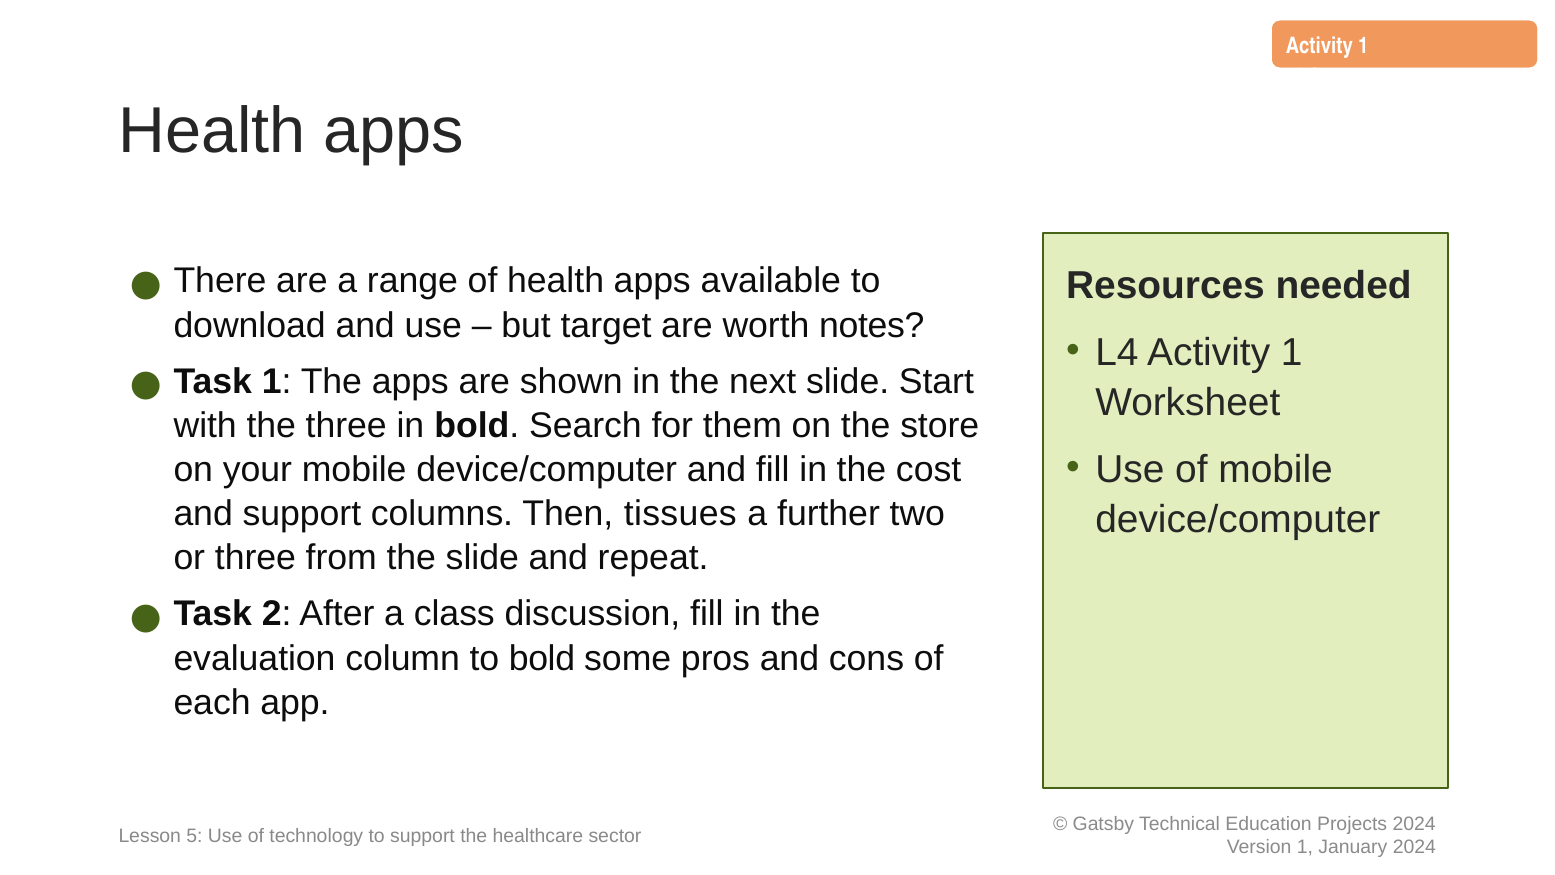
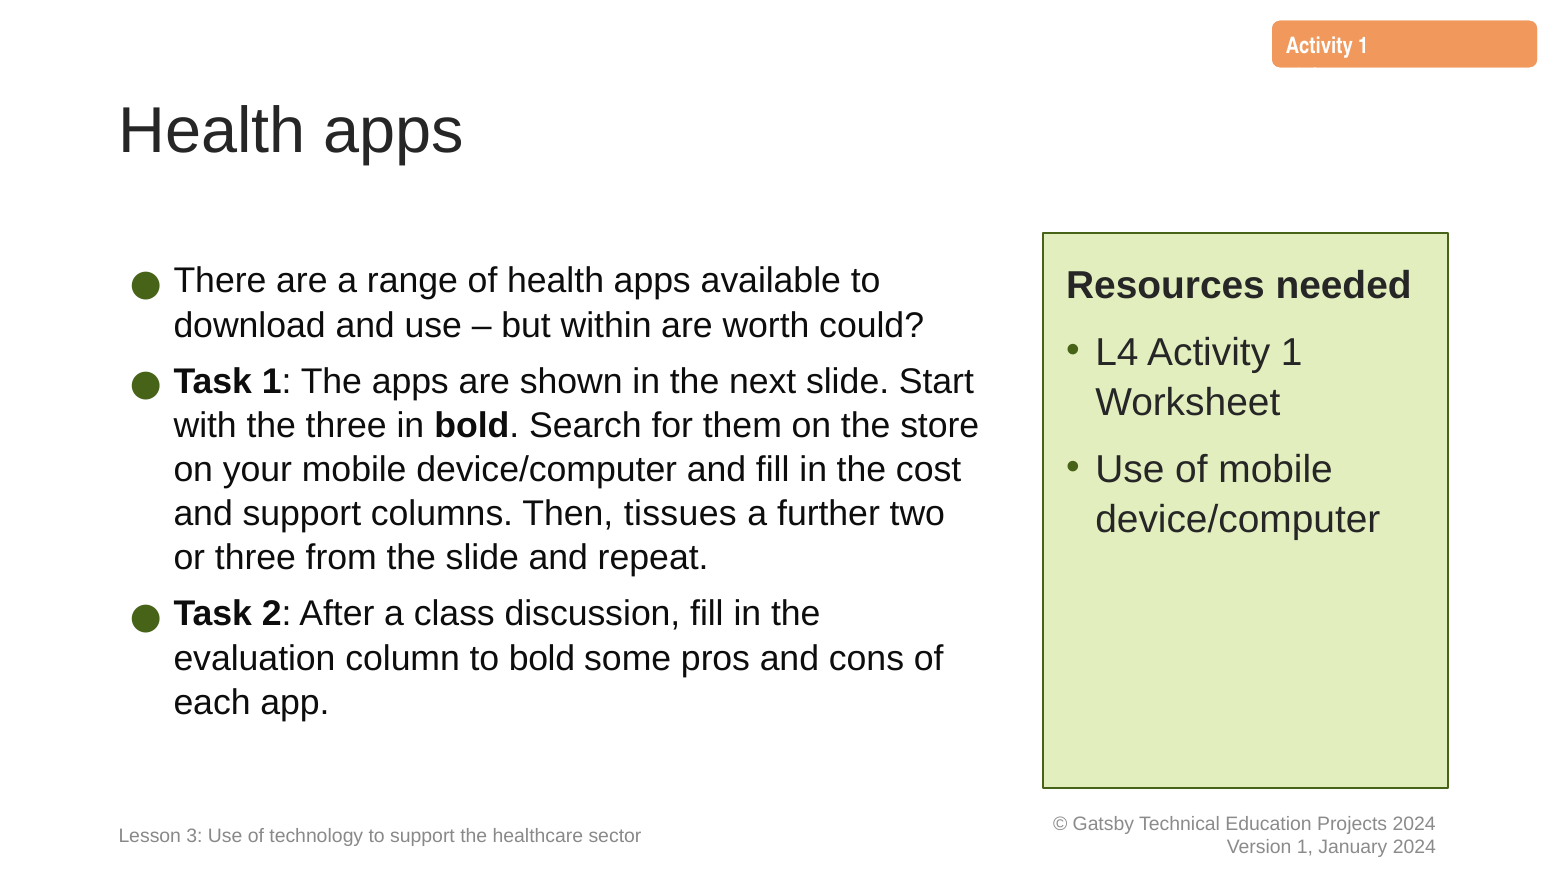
target: target -> within (606, 325)
notes: notes -> could (872, 325)
5: 5 -> 3 (195, 836)
